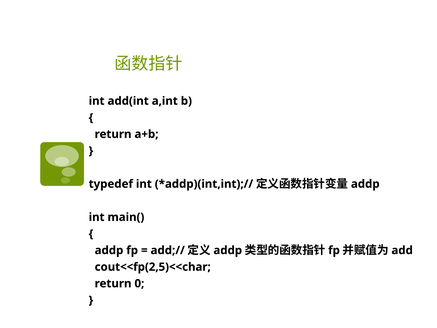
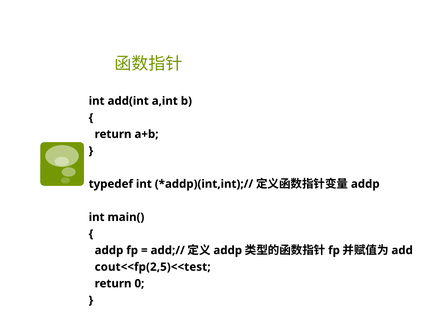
cout<<fp(2,5)<<char: cout<<fp(2,5)<<char -> cout<<fp(2,5)<<test (153, 267)
